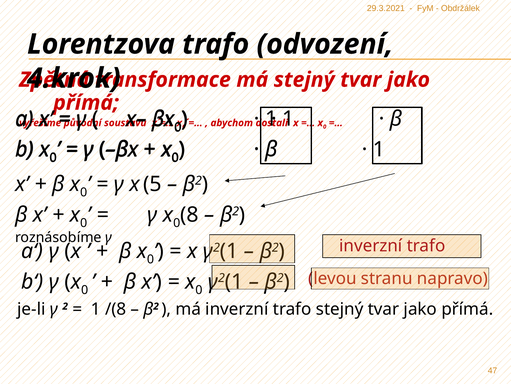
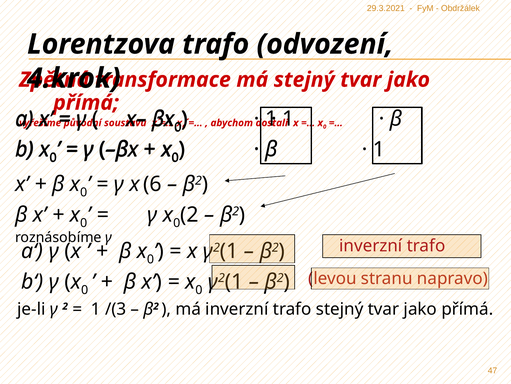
5: 5 -> 6 (152, 184)
8: 8 -> 2 (189, 214)
/(8: /(8 -> /(3 (116, 309)
